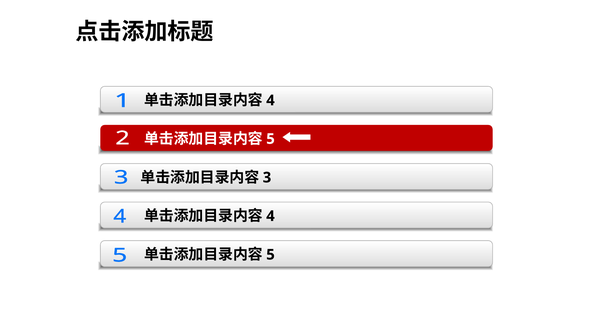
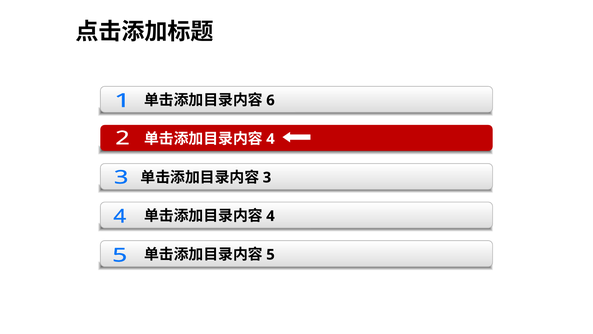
4: 4 -> 6 (270, 100)
5: 5 -> 4 (270, 139)
